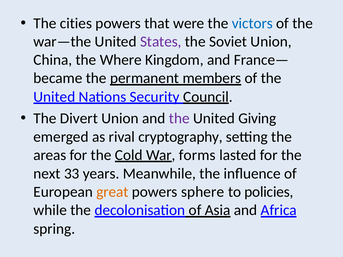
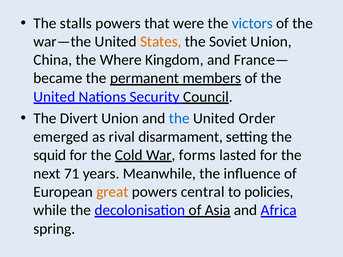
cities: cities -> stalls (76, 23)
States colour: purple -> orange (161, 42)
the colour: purple -> blue (179, 119)
Giving: Giving -> Order (257, 119)
cryptography: cryptography -> disarmament (181, 137)
areas: areas -> squid (50, 155)
33: 33 -> 71 (72, 174)
sphere: sphere -> central (203, 192)
